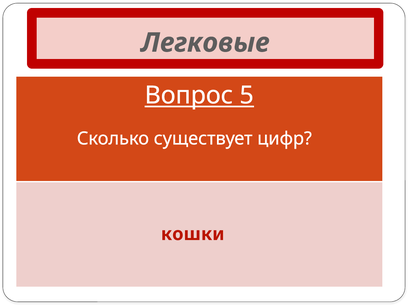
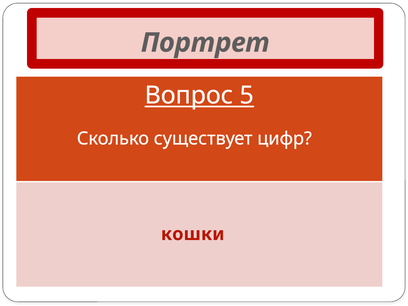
Легковые: Легковые -> Портрет (205, 43)
